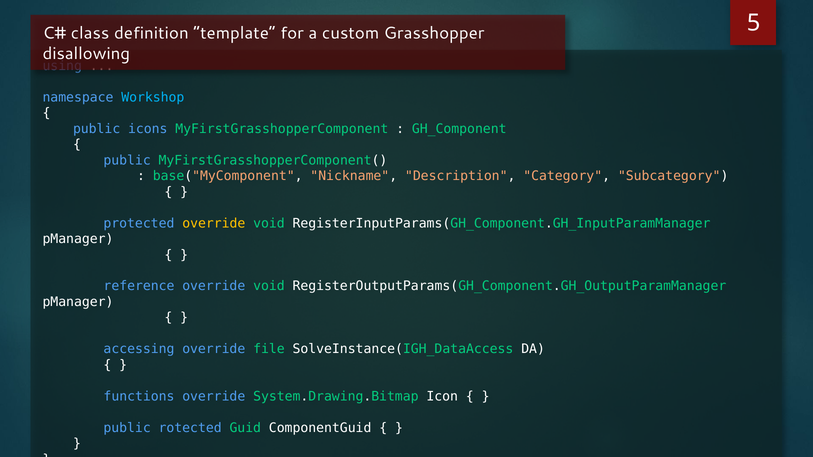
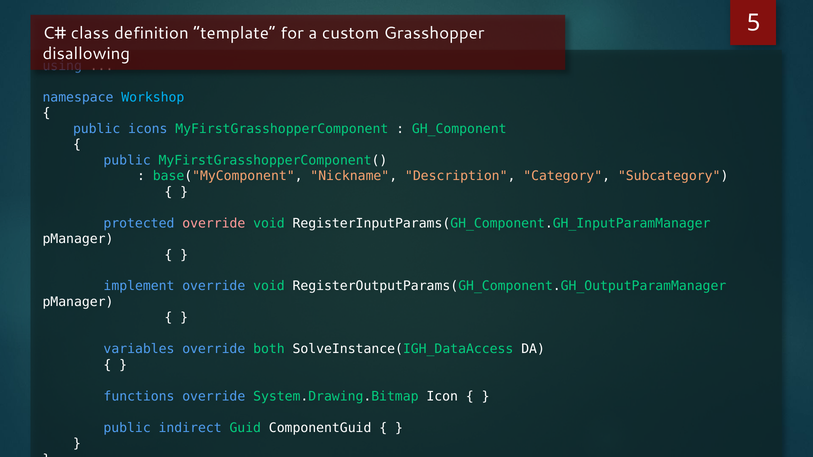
override colour: yellow -> pink (214, 223)
reference: reference -> implement (139, 286)
accessing: accessing -> variables (139, 349)
file: file -> both (269, 349)
rotected: rotected -> indirect (190, 428)
